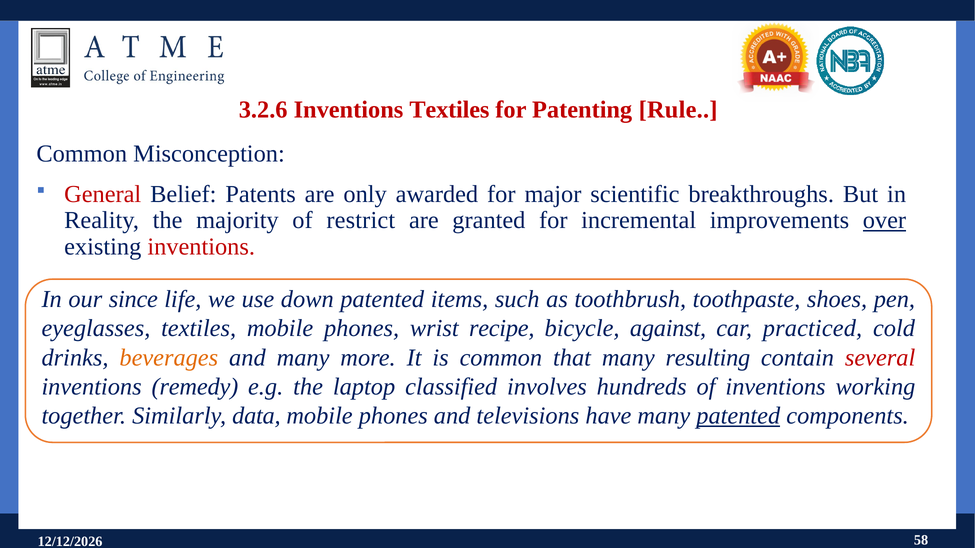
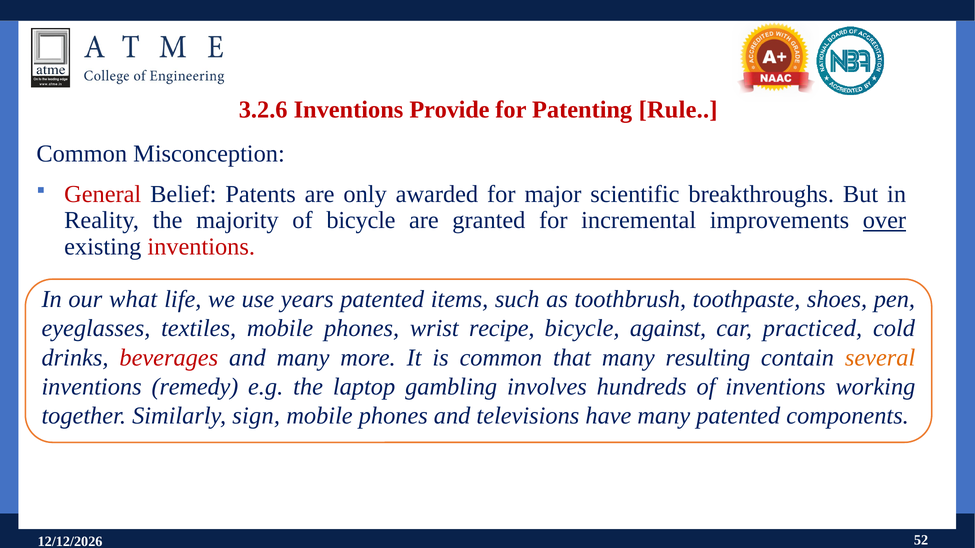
Inventions Textiles: Textiles -> Provide (449, 110)
of restrict: restrict -> bicycle (361, 221)
since: since -> what (133, 299)
down: down -> years (307, 299)
beverages colour: orange -> red (169, 358)
several colour: red -> orange (880, 358)
classified: classified -> gambling (451, 387)
data: data -> sign (256, 416)
patented underline: present -> none (738, 416)
58: 58 -> 52 (921, 540)
